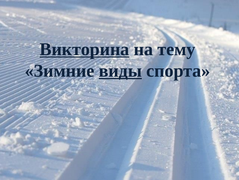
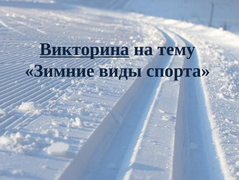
виды underline: present -> none (120, 71)
